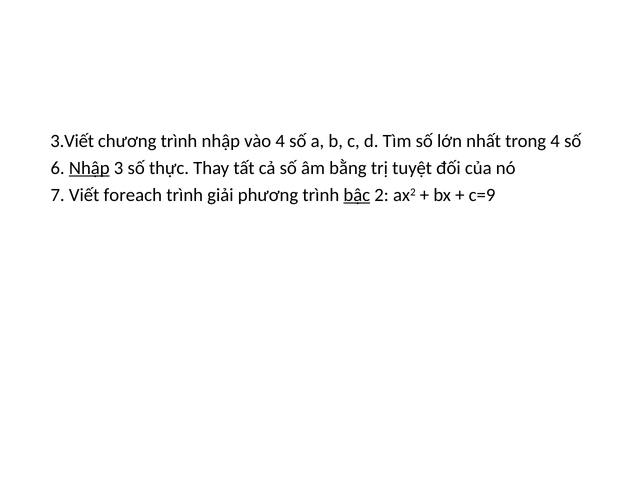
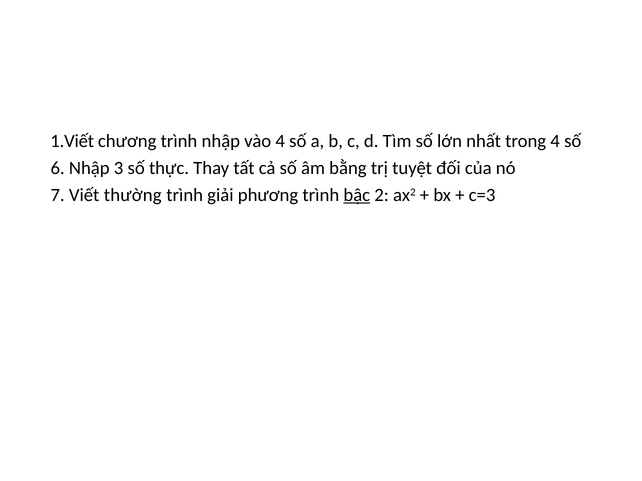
3.Viết: 3.Viết -> 1.Viết (72, 141)
Nhập underline: present -> none (89, 168)
foreach: foreach -> thường (133, 195)
c=9: c=9 -> c=3 (482, 195)
